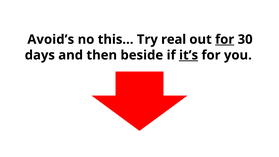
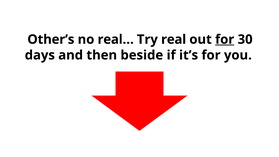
Avoid’s: Avoid’s -> Other’s (51, 39)
this…: this… -> real… (116, 39)
it’s underline: present -> none (189, 55)
